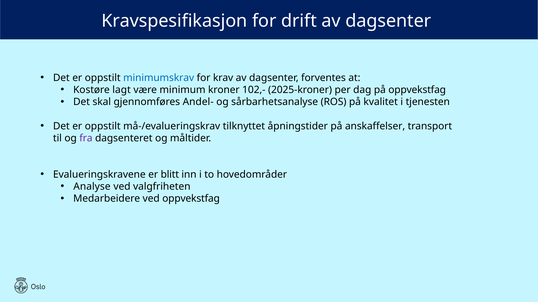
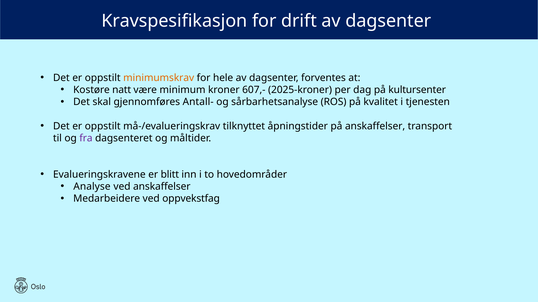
minimumskrav colour: blue -> orange (159, 78)
krav: krav -> hele (223, 78)
lagt: lagt -> natt (122, 90)
102,-: 102,- -> 607,- (254, 90)
på oppvekstfag: oppvekstfag -> kultursenter (417, 90)
Andel-: Andel- -> Antall- (198, 102)
ved valgfriheten: valgfriheten -> anskaffelser (162, 187)
